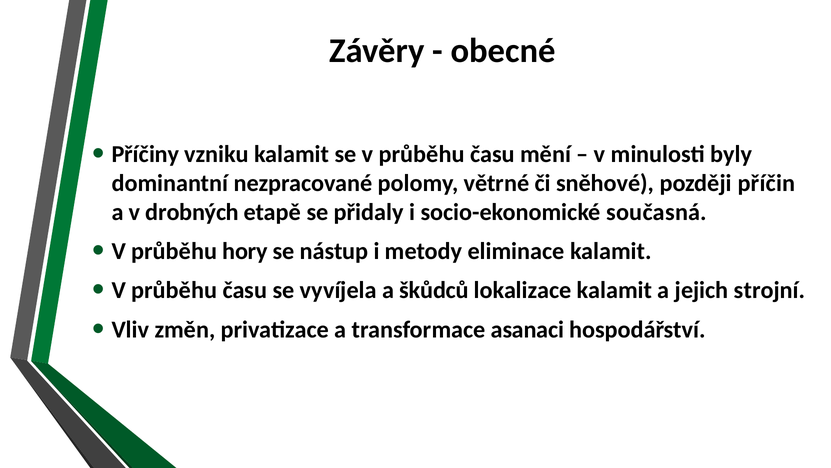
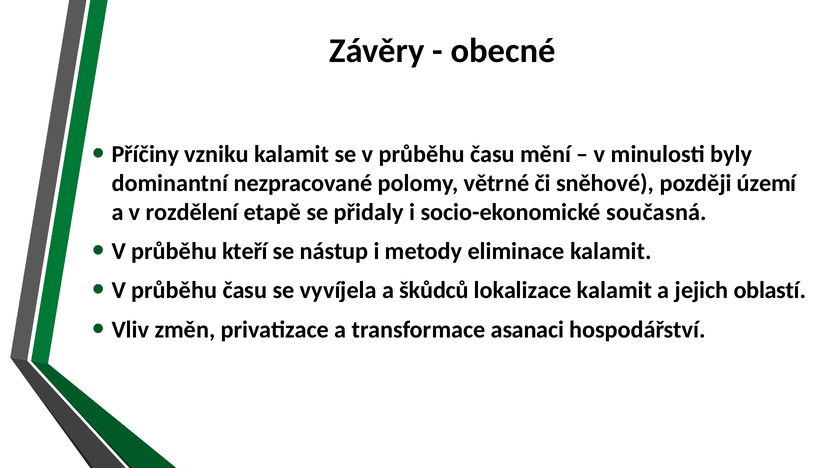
příčin: příčin -> území (767, 183)
drobných: drobných -> rozdělení (192, 212)
hory: hory -> kteří (245, 251)
strojní: strojní -> oblastí (770, 290)
